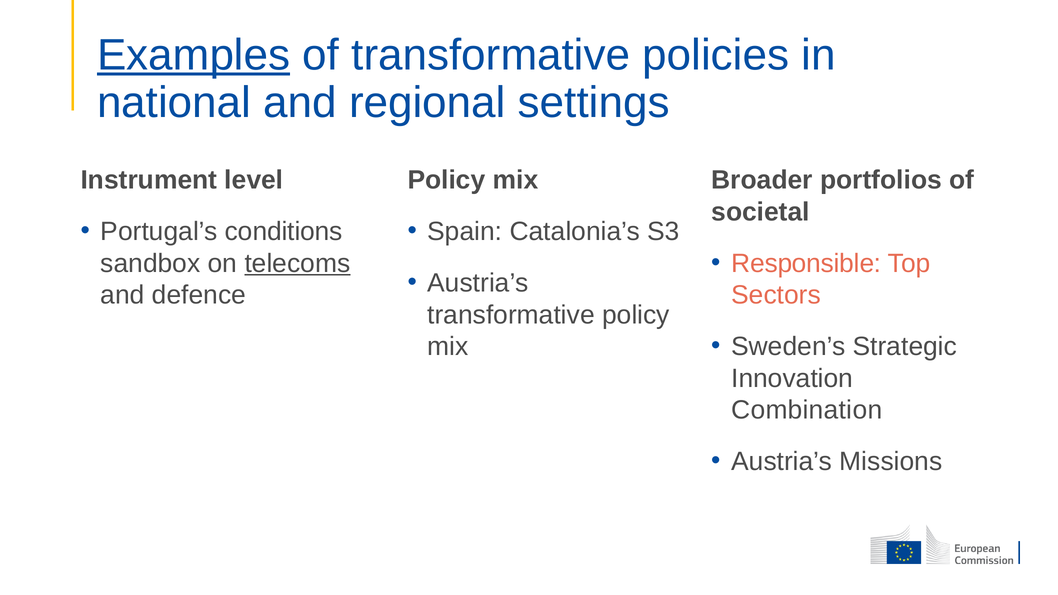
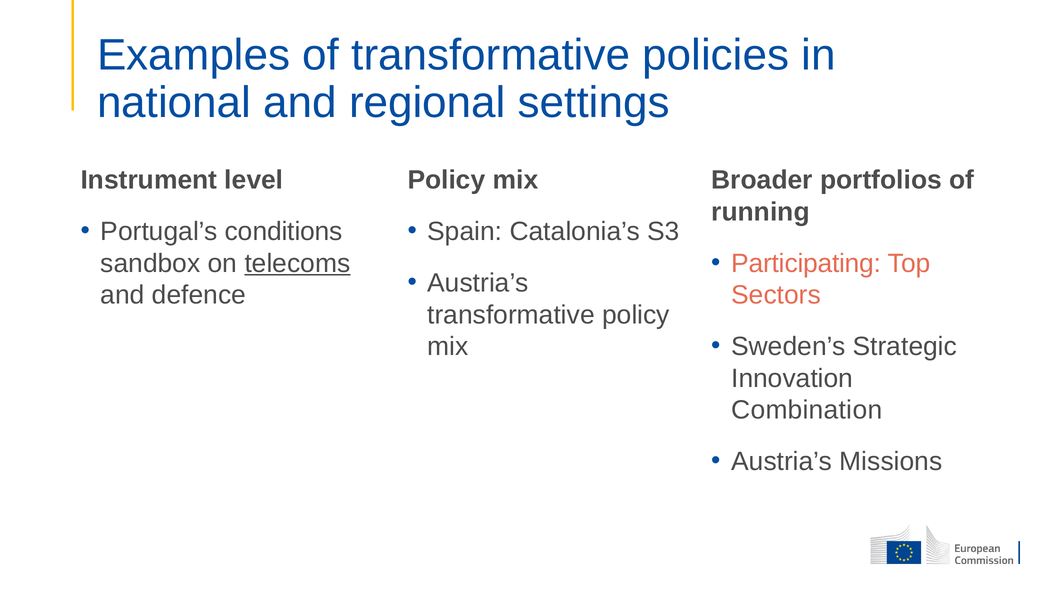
Examples underline: present -> none (194, 55)
societal: societal -> running (761, 212)
Responsible: Responsible -> Participating (806, 263)
